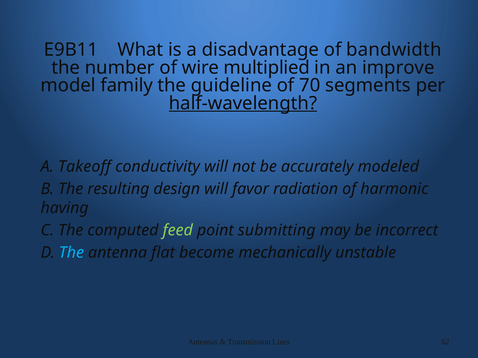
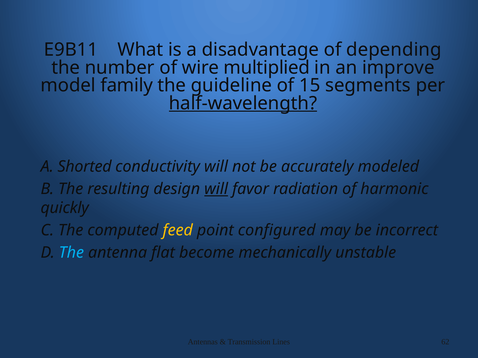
bandwidth: bandwidth -> depending (394, 50)
70: 70 -> 15 (310, 86)
Takeoff: Takeoff -> Shorted (85, 167)
will underline: none -> present (216, 189)
having: having -> quickly (65, 208)
feed colour: light green -> yellow (178, 231)
submitting: submitting -> configured (277, 231)
